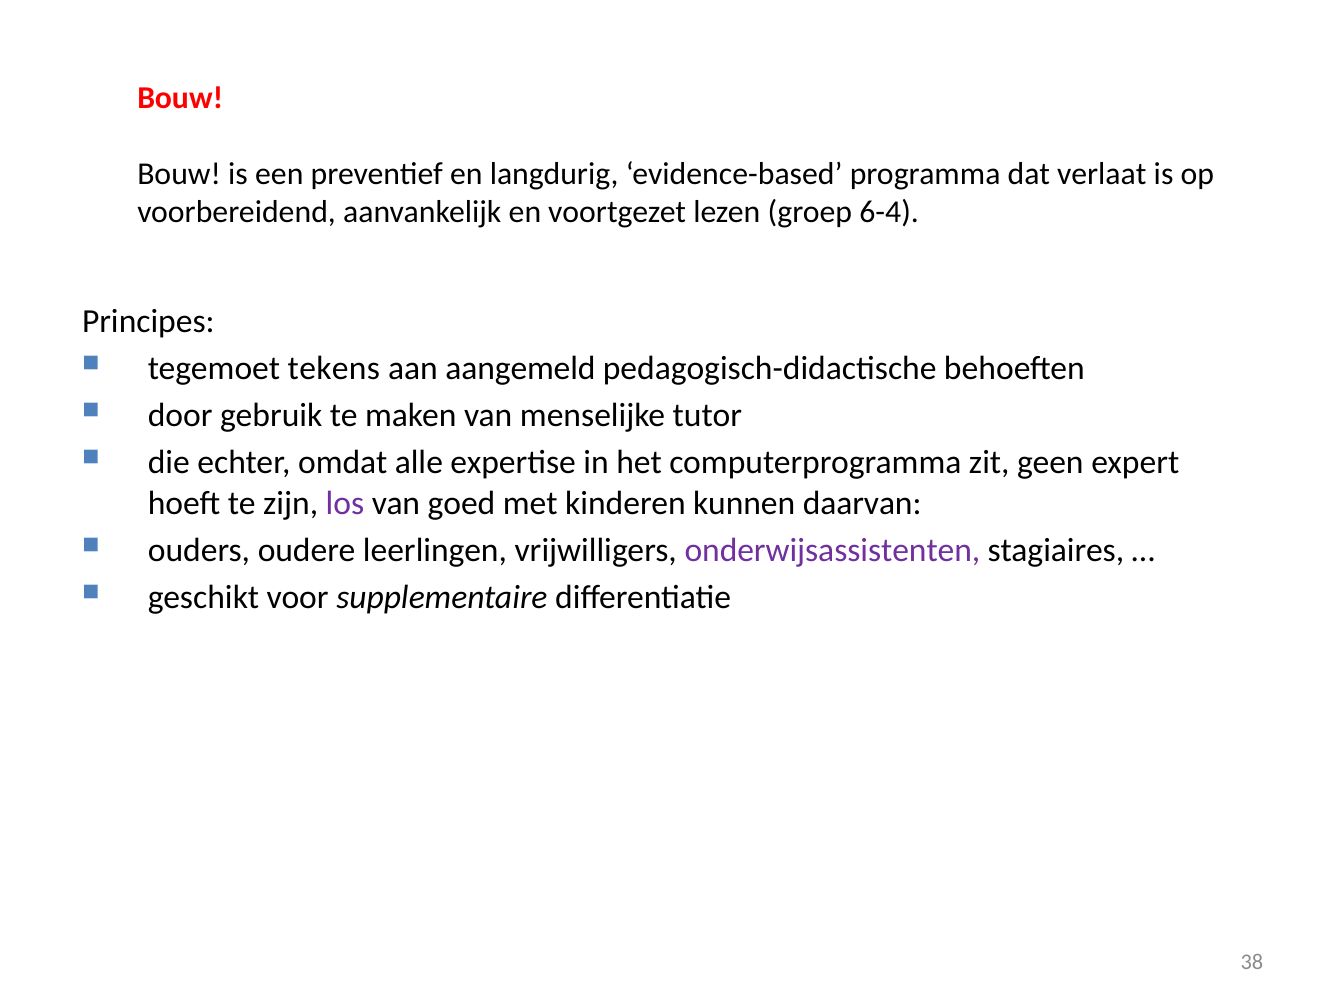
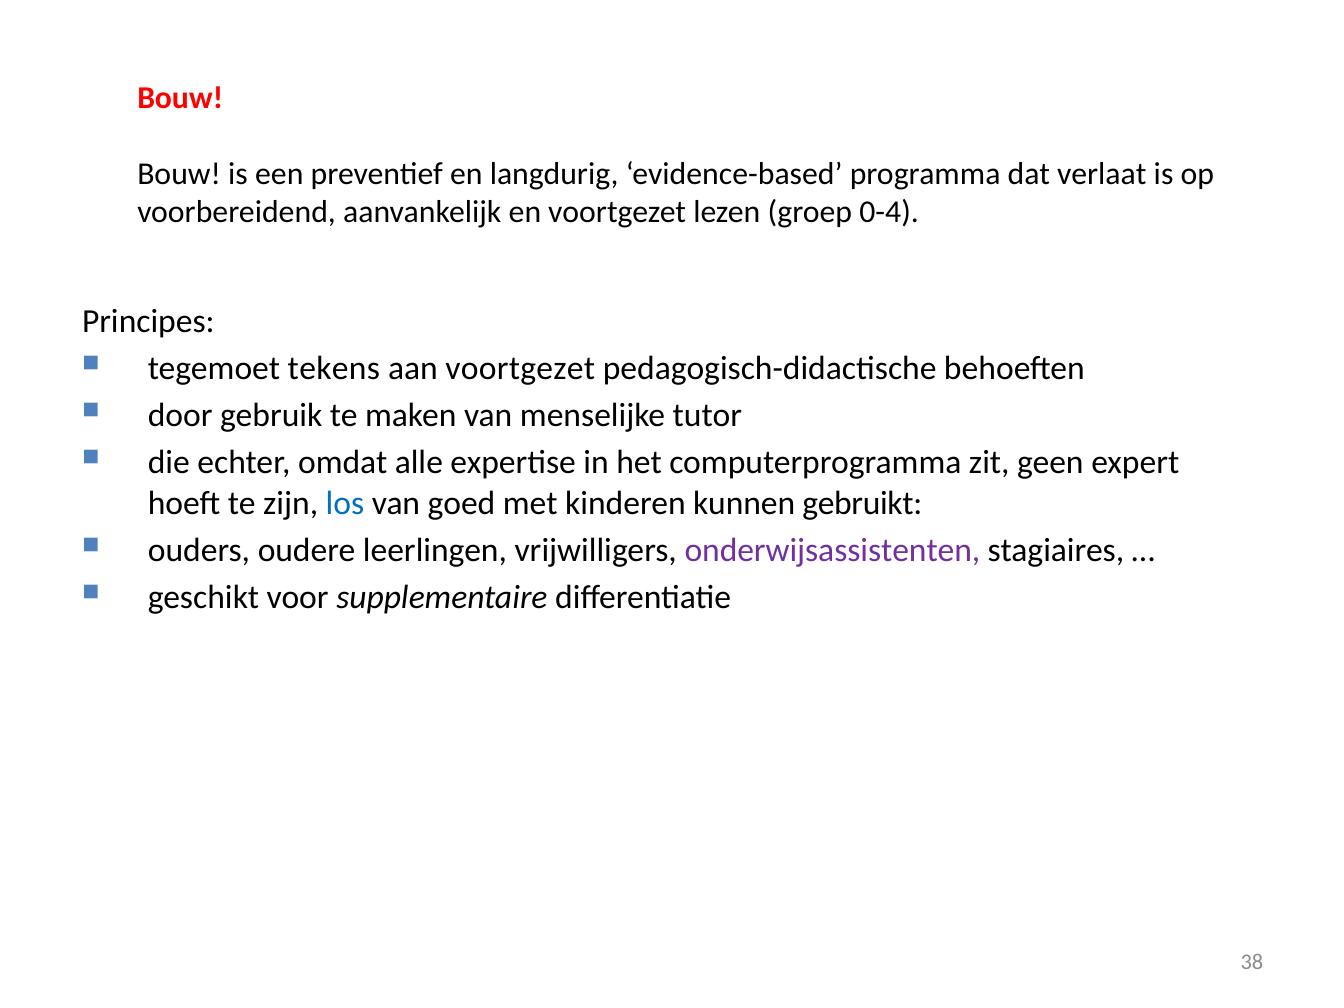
6-4: 6-4 -> 0-4 (889, 212)
aan aangemeld: aangemeld -> voortgezet (520, 369)
los colour: purple -> blue (345, 503)
daarvan: daarvan -> gebruikt (862, 503)
